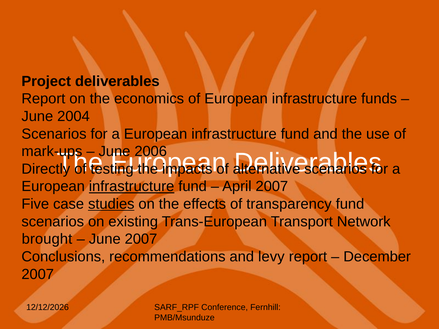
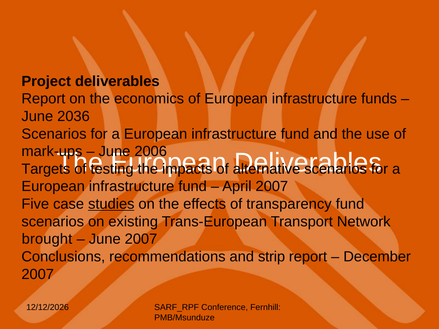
2004: 2004 -> 2036 (73, 116)
Directly: Directly -> Targets (46, 169)
infrastructure underline: present -> none (132, 187)
levy: levy -> strip (272, 257)
